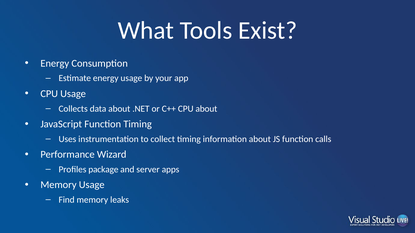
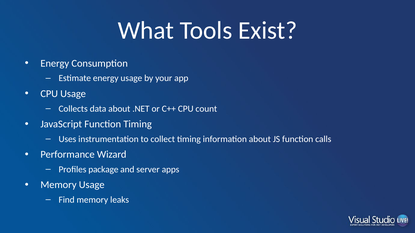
CPU about: about -> count (206, 109)
